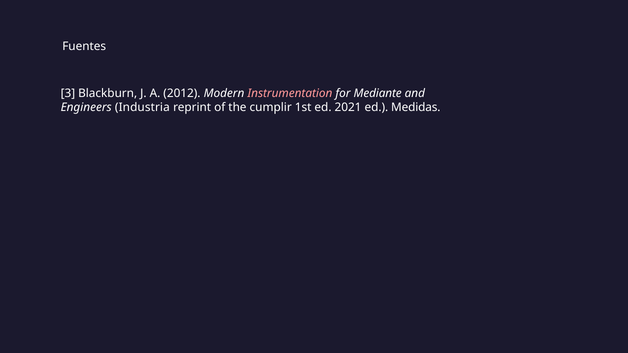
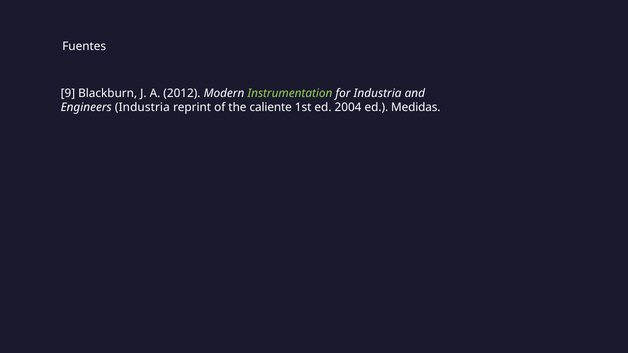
3: 3 -> 9 (68, 94)
Instrumentation colour: pink -> light green (290, 94)
for Mediante: Mediante -> Industria (378, 94)
cumplir: cumplir -> caliente (271, 108)
2021: 2021 -> 2004 (348, 108)
